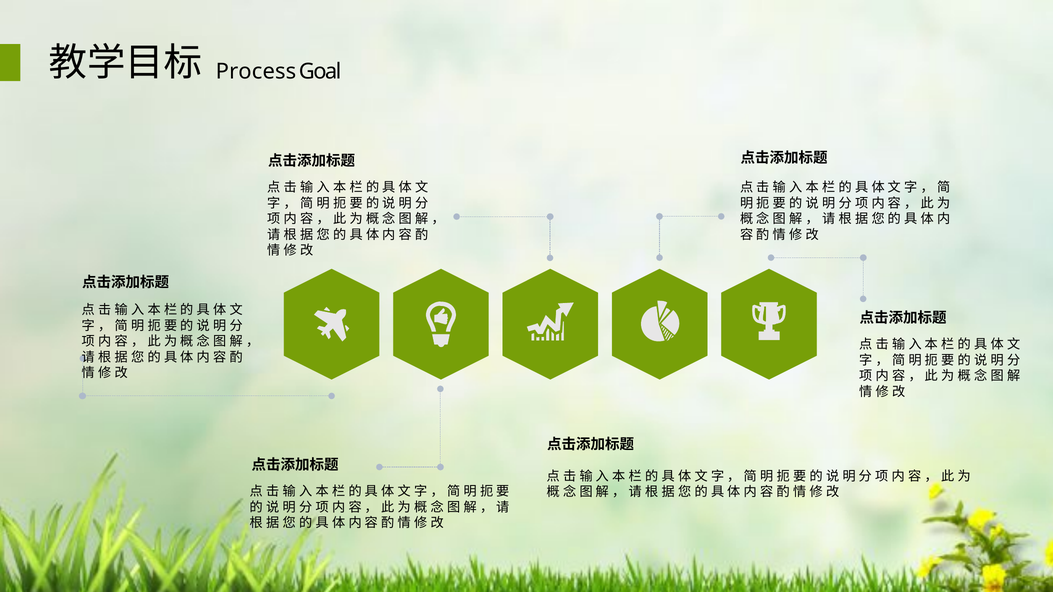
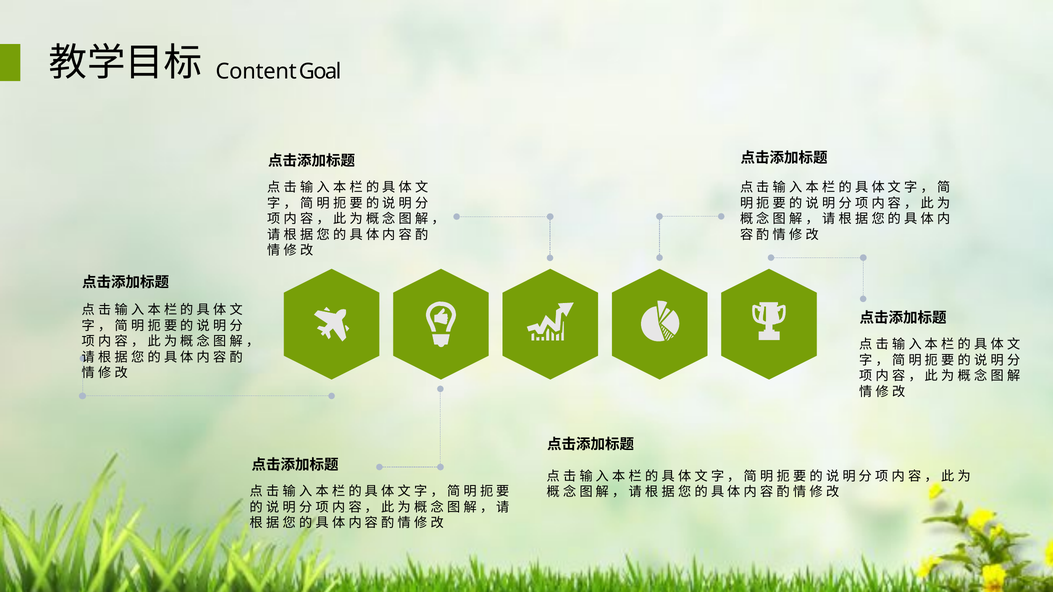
Process: Process -> Content (256, 72)
